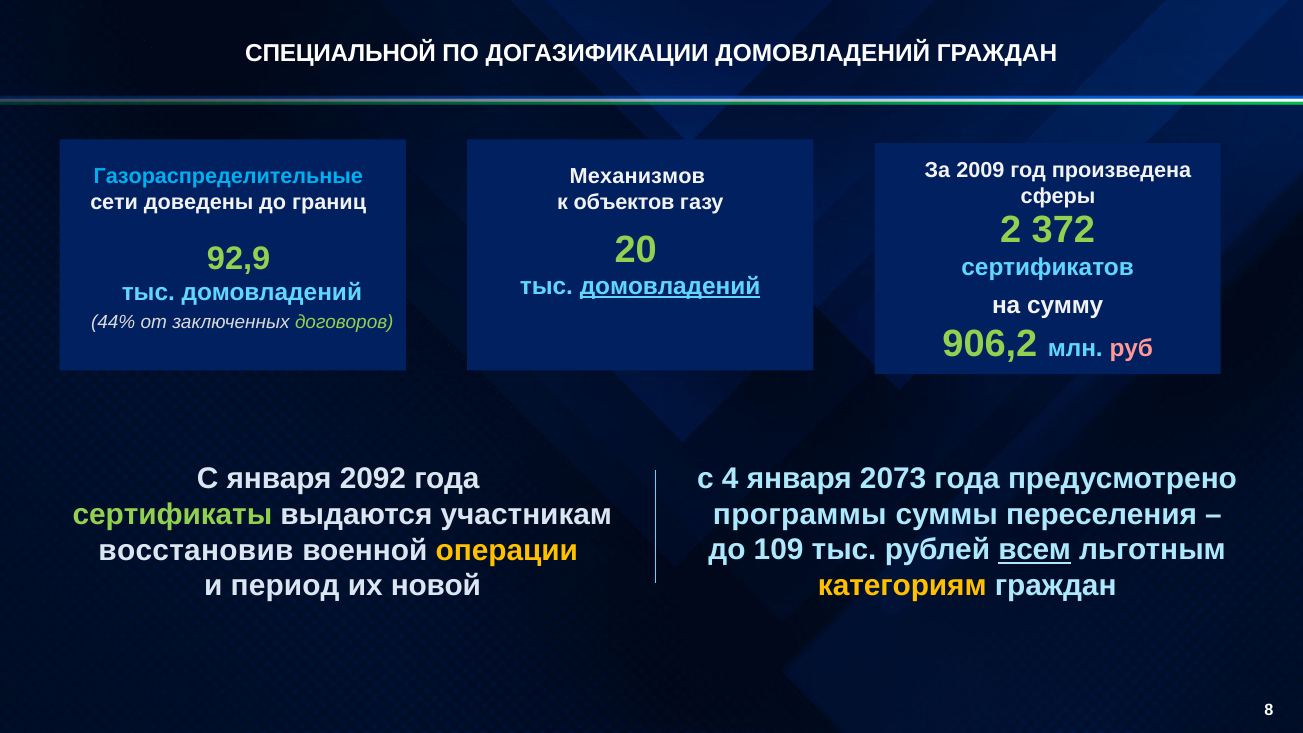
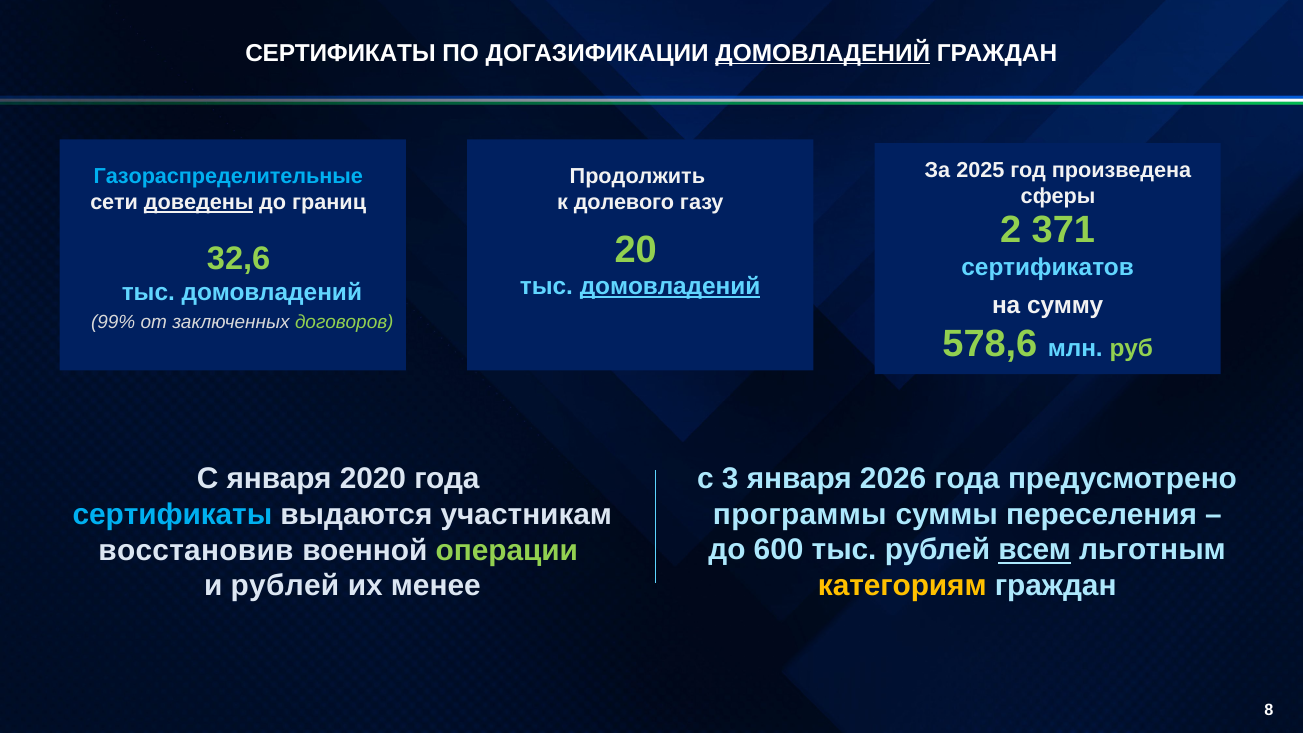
СПЕЦИАЛЬНОЙ: СПЕЦИАЛЬНОЙ -> СЕРТИФИКАТЫ (341, 53)
ДОМОВЛАДЕНИЙ underline: none -> present (823, 53)
2009: 2009 -> 2025 (980, 170)
Механизмов: Механизмов -> Продолжить (637, 176)
объектов: объектов -> долевого (624, 202)
доведены underline: none -> present (199, 203)
372: 372 -> 371 (1063, 230)
92,9: 92,9 -> 32,6 (239, 259)
44%: 44% -> 99% (113, 322)
906,2: 906,2 -> 578,6 (990, 343)
руб colour: pink -> light green (1131, 348)
4: 4 -> 3 (730, 478)
2073: 2073 -> 2026 (893, 478)
2092: 2092 -> 2020 (373, 479)
сертификаты colour: light green -> light blue (172, 514)
109: 109 -> 600 (779, 550)
операции colour: yellow -> light green (507, 550)
и период: период -> рублей (285, 586)
новой: новой -> менее (436, 586)
